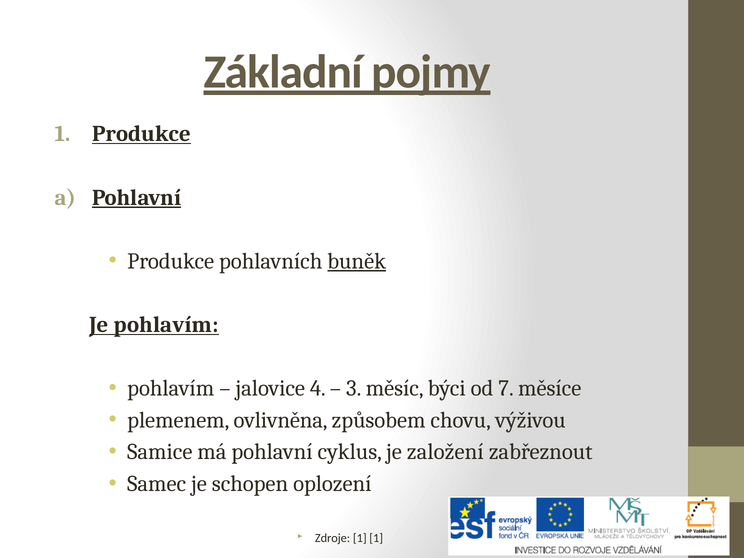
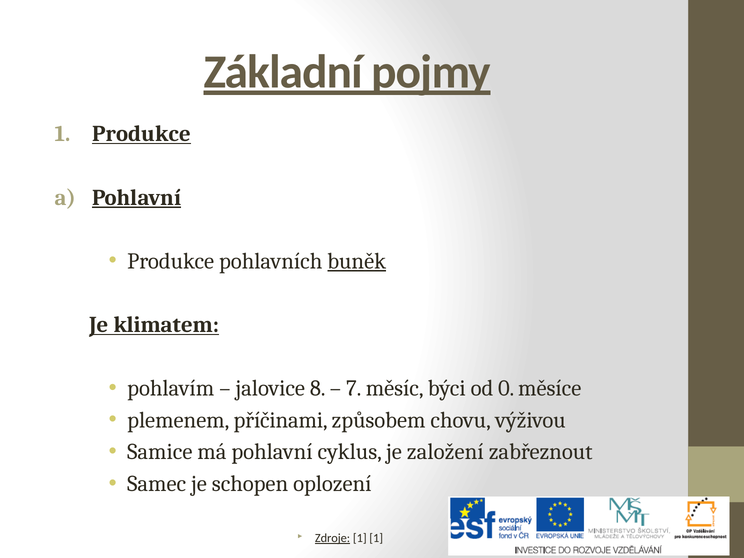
Je pohlavím: pohlavím -> klimatem (166, 325)
4: 4 -> 8 (318, 388)
3: 3 -> 7 (354, 388)
7: 7 -> 0 (506, 388)
ovlivněna: ovlivněna -> příčinami (281, 420)
Zdroje underline: none -> present (333, 538)
